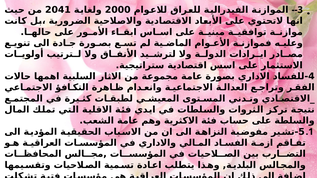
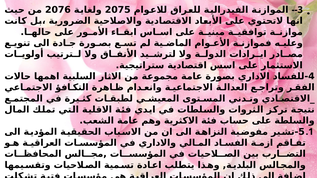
2041: 2041 -> 2076 (58, 10)
2000: 2000 -> 2075 (118, 10)
